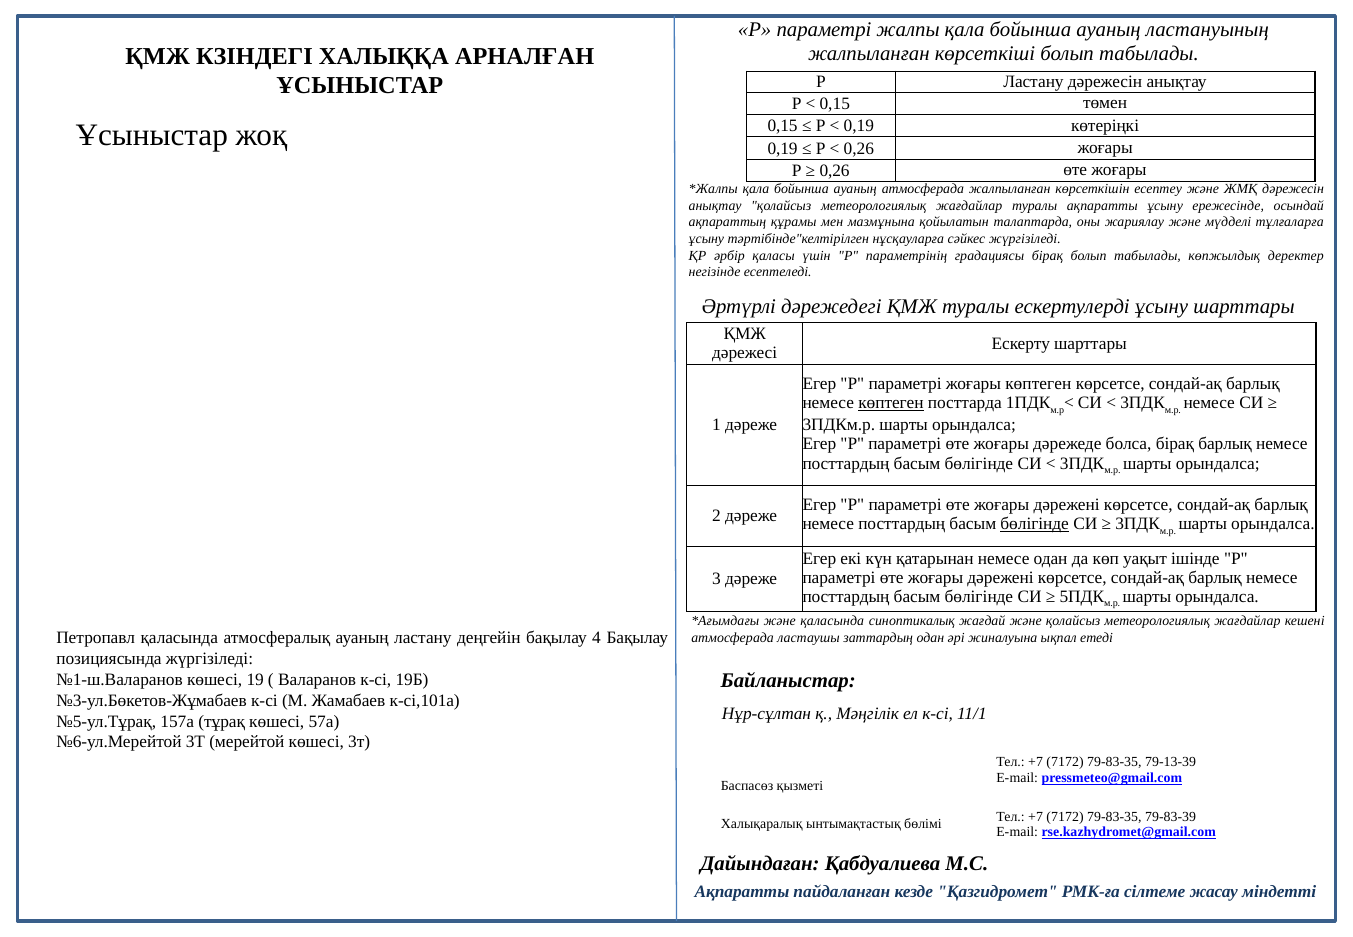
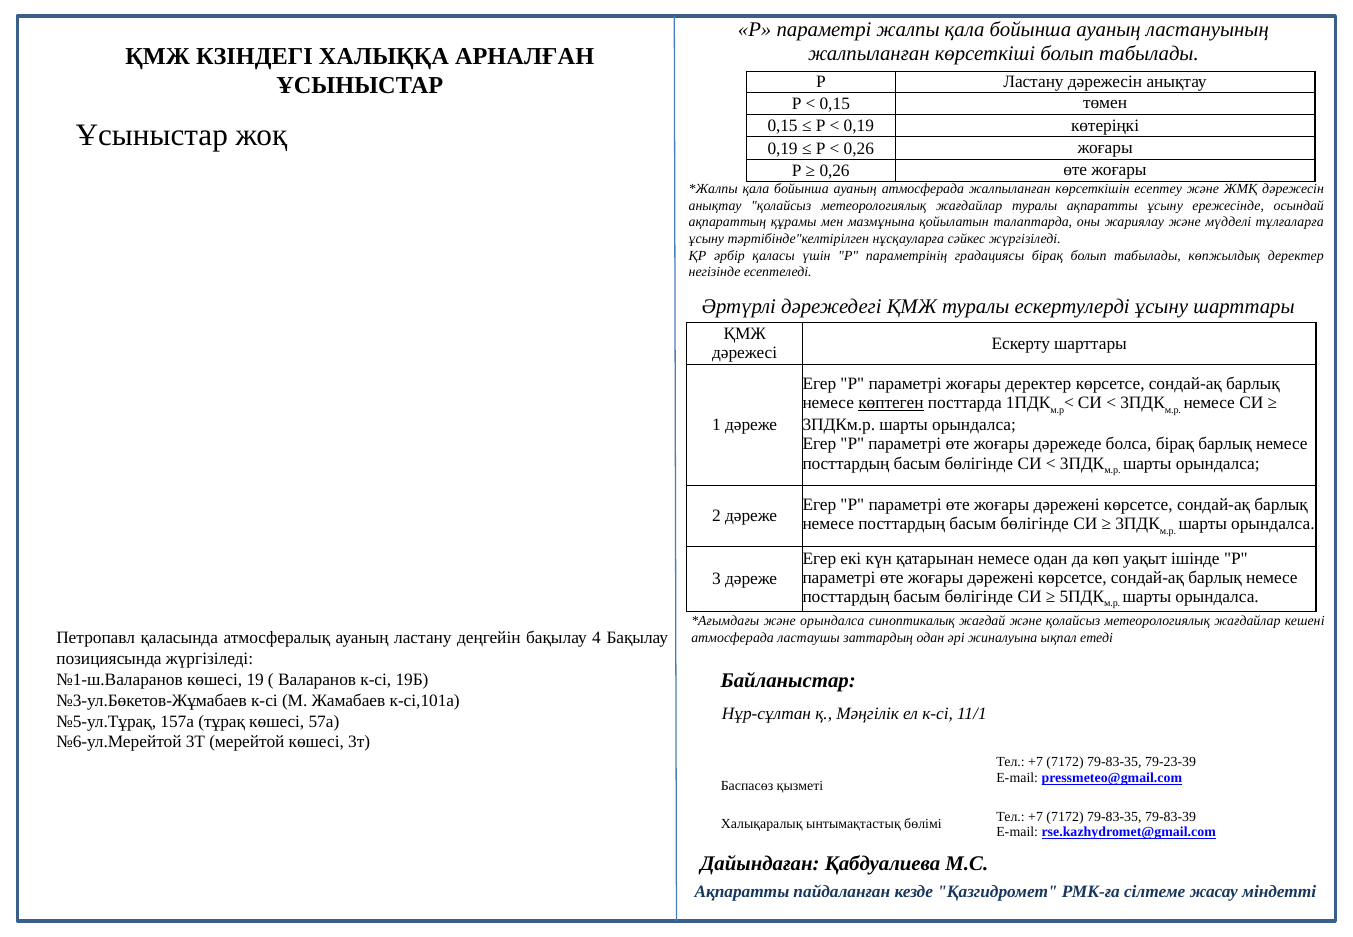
жоғары көптеген: көптеген -> деректер (1038, 384)
бөлігінде underline: present -> none (1035, 524)
және қаласында: қаласында -> орындалса (832, 621)
79-13-39: 79-13-39 -> 79-23-39 (1171, 762)
